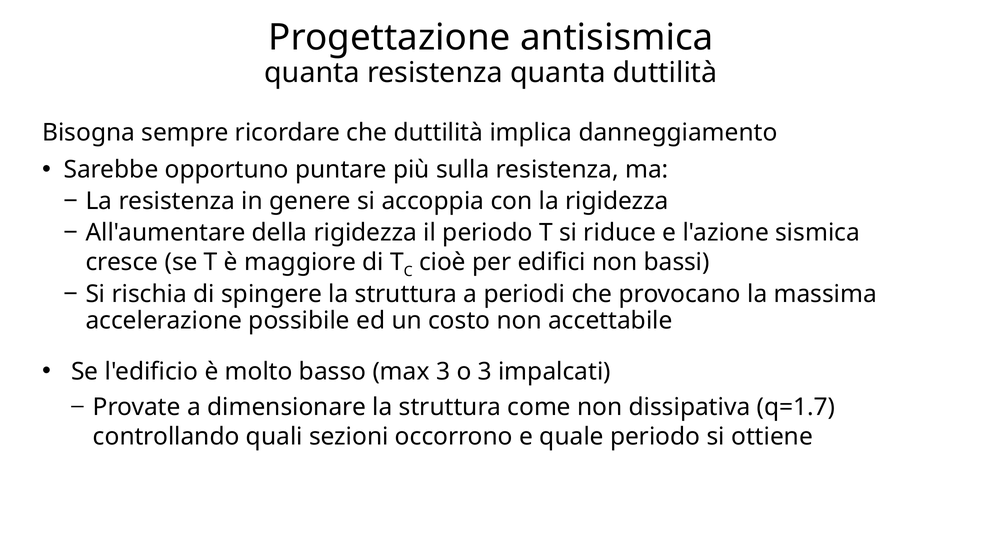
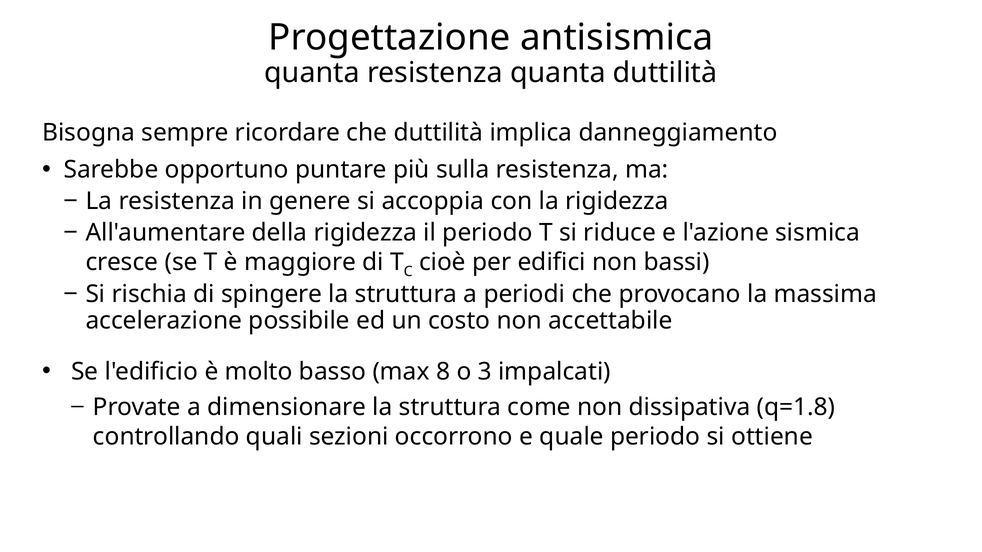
max 3: 3 -> 8 (443, 372)
q=1.7: q=1.7 -> q=1.8 (796, 407)
